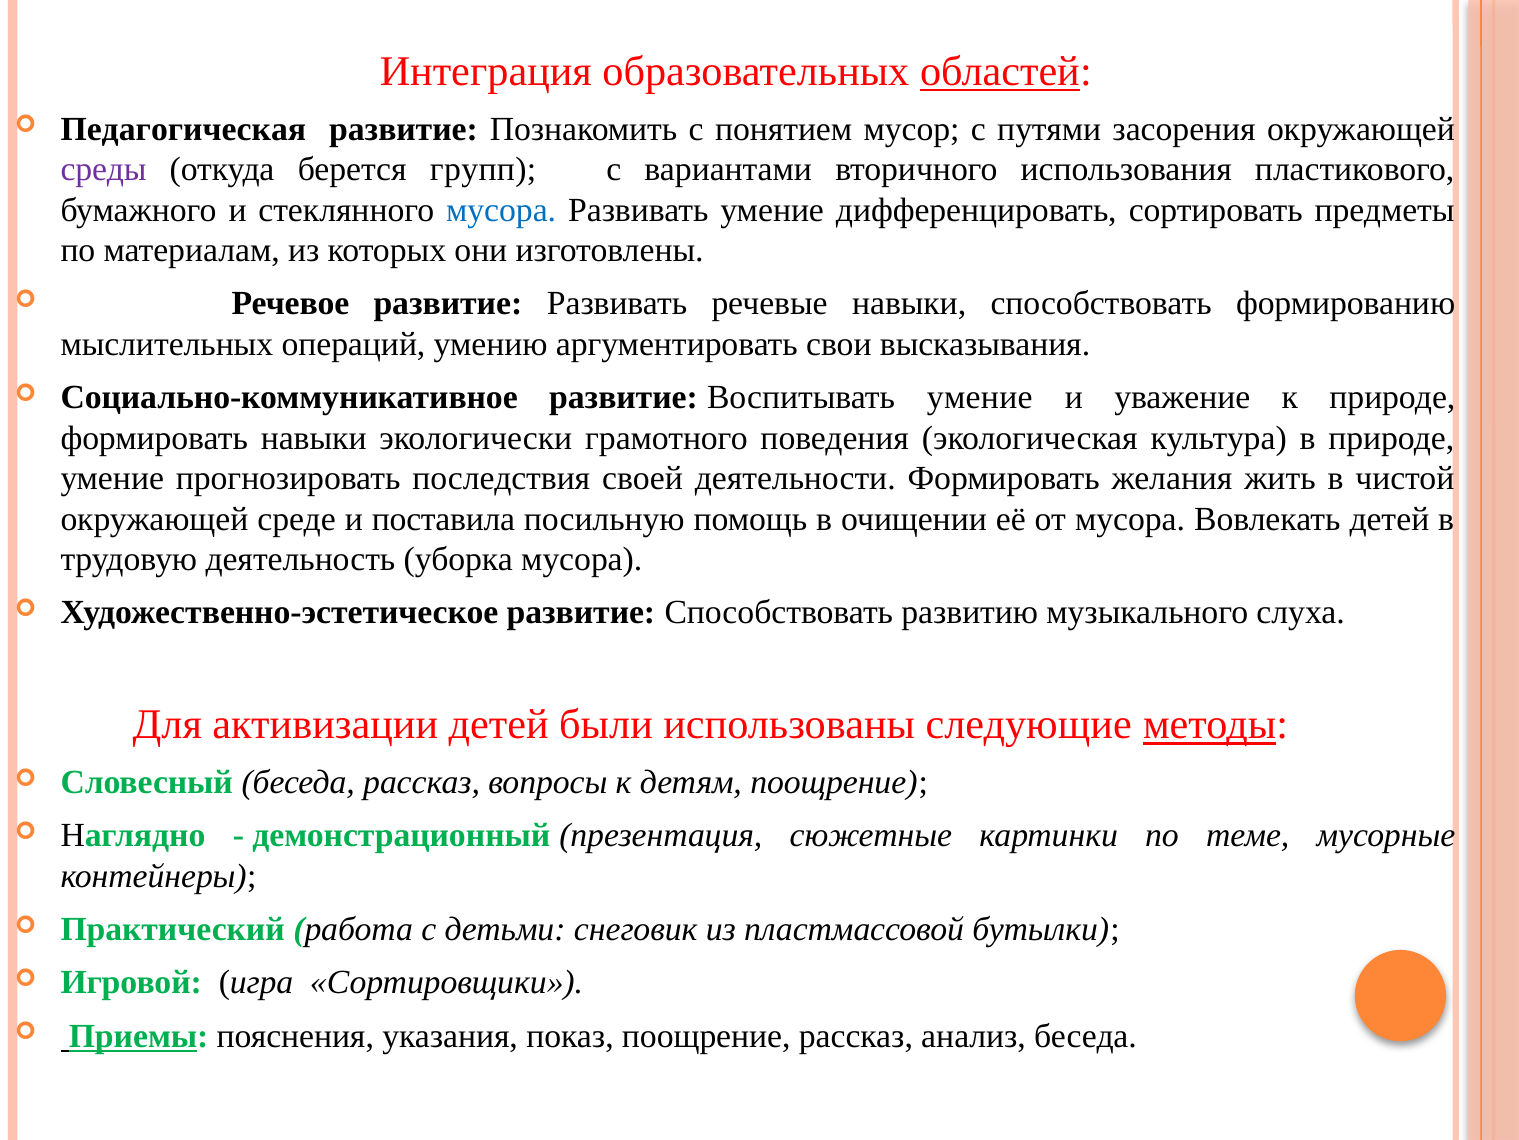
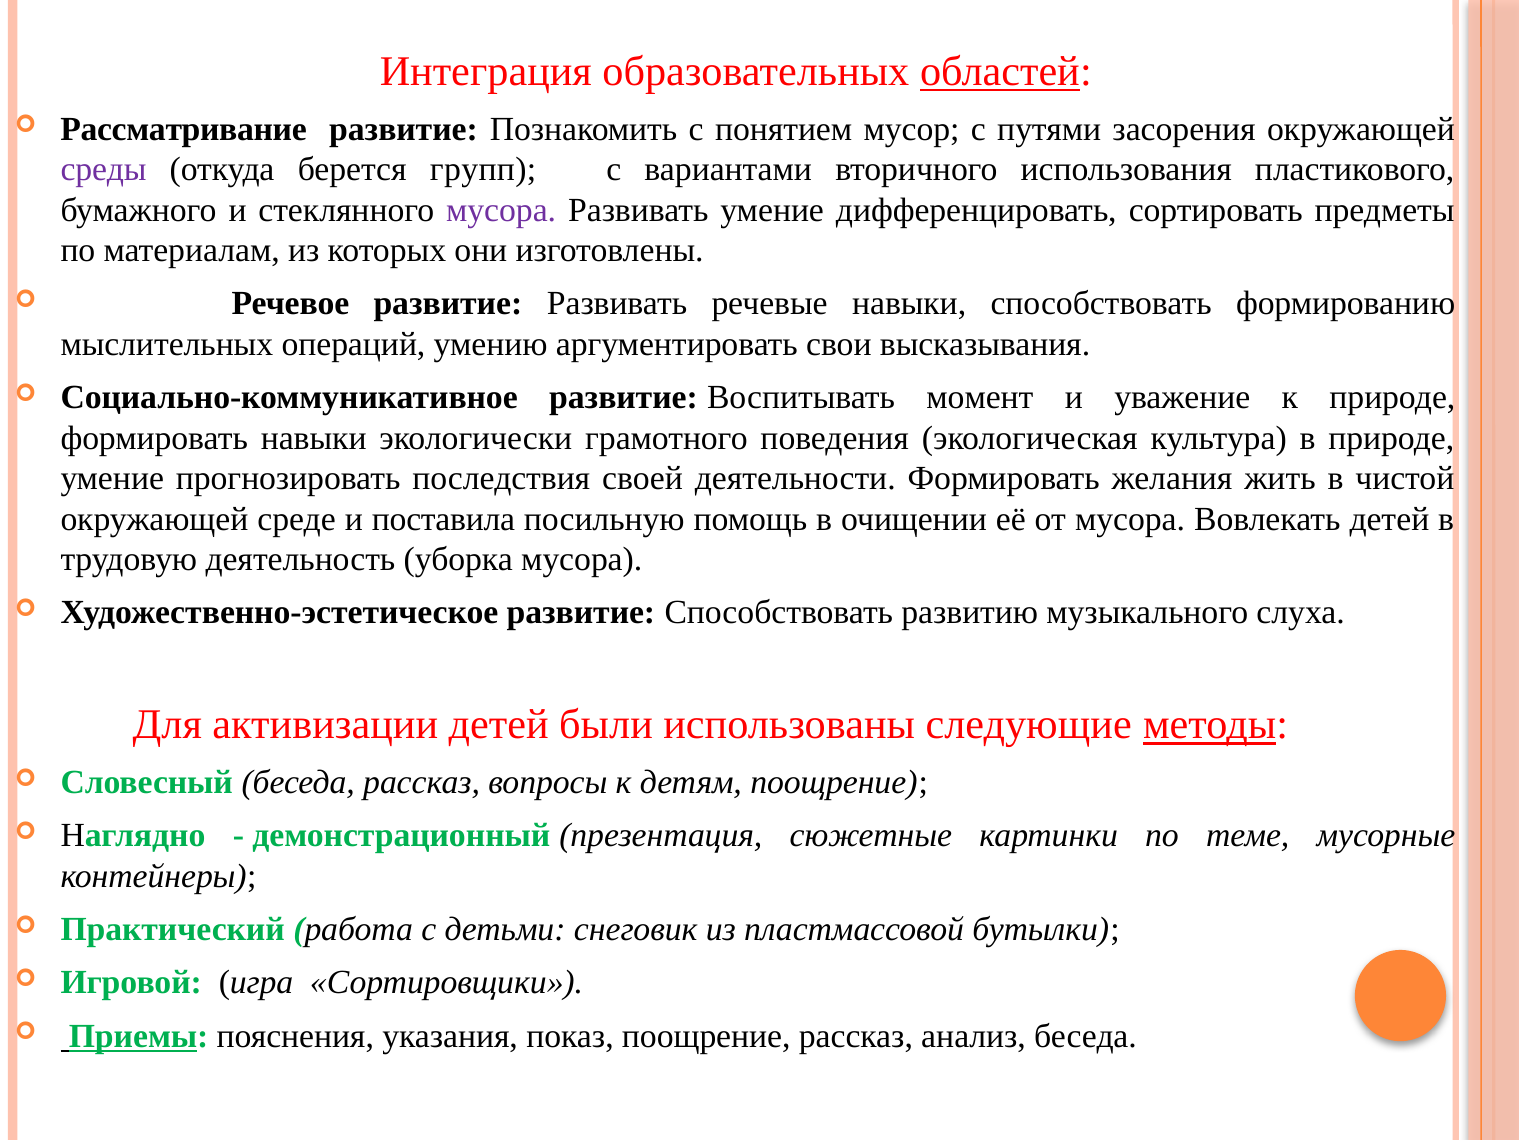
Педагогическая: Педагогическая -> Рассматривание (184, 129)
мусора colour: blue -> purple (501, 210)
Воспитывать умение: умение -> момент (980, 397)
